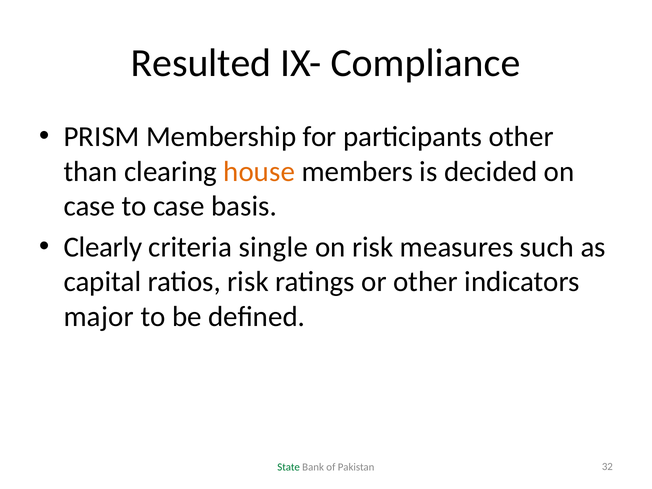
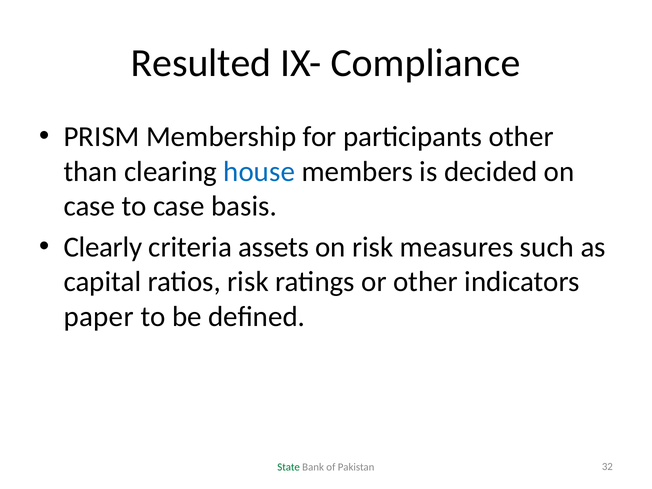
house colour: orange -> blue (259, 172)
single: single -> assets (274, 247)
major: major -> paper (99, 317)
